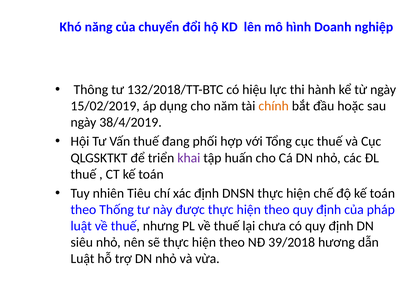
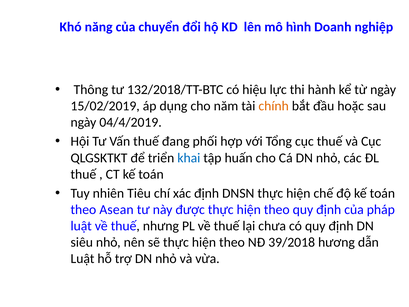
38/4/2019: 38/4/2019 -> 04/4/2019 (131, 122)
khai colour: purple -> blue (189, 158)
Thống: Thống -> Asean (117, 210)
